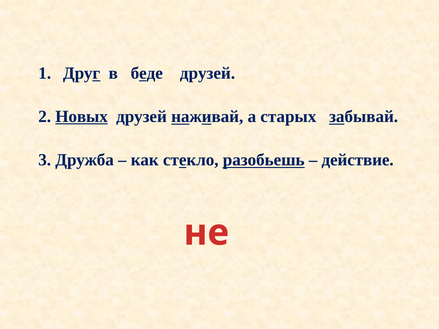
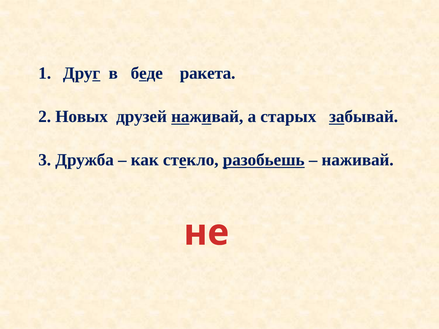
беде друзей: друзей -> ракета (208, 73)
Новых underline: present -> none (82, 117)
действие: действие -> наживай (358, 160)
